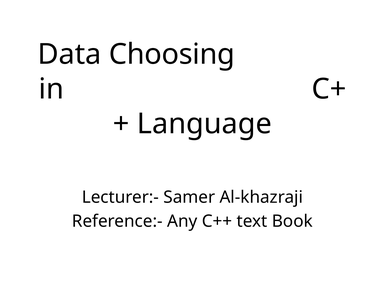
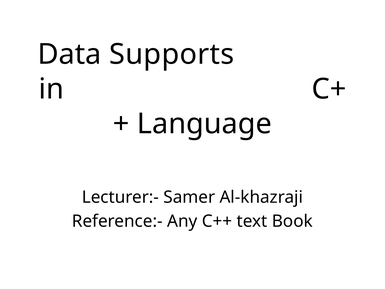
Choosing: Choosing -> Supports (172, 54)
